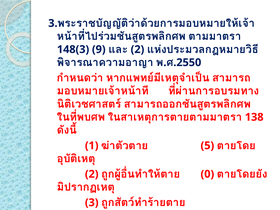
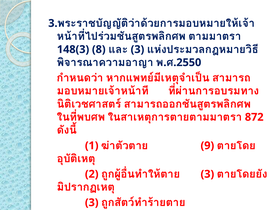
9: 9 -> 8 (99, 49)
2: 2 -> 3 (137, 49)
138: 138 -> 872 (254, 117)
5: 5 -> 9 (207, 146)
0: 0 -> 3 (207, 174)
